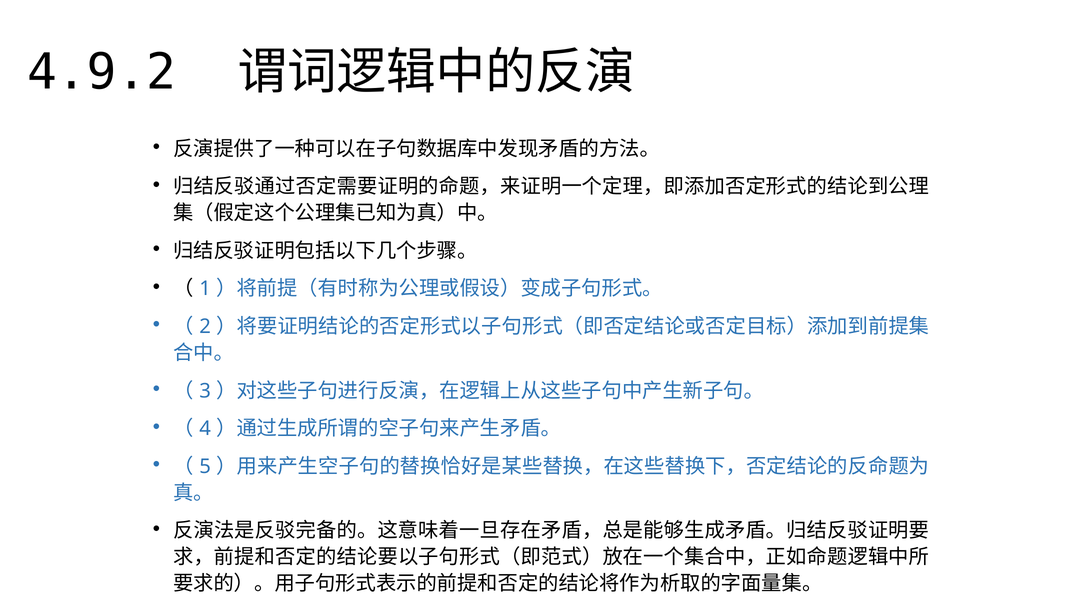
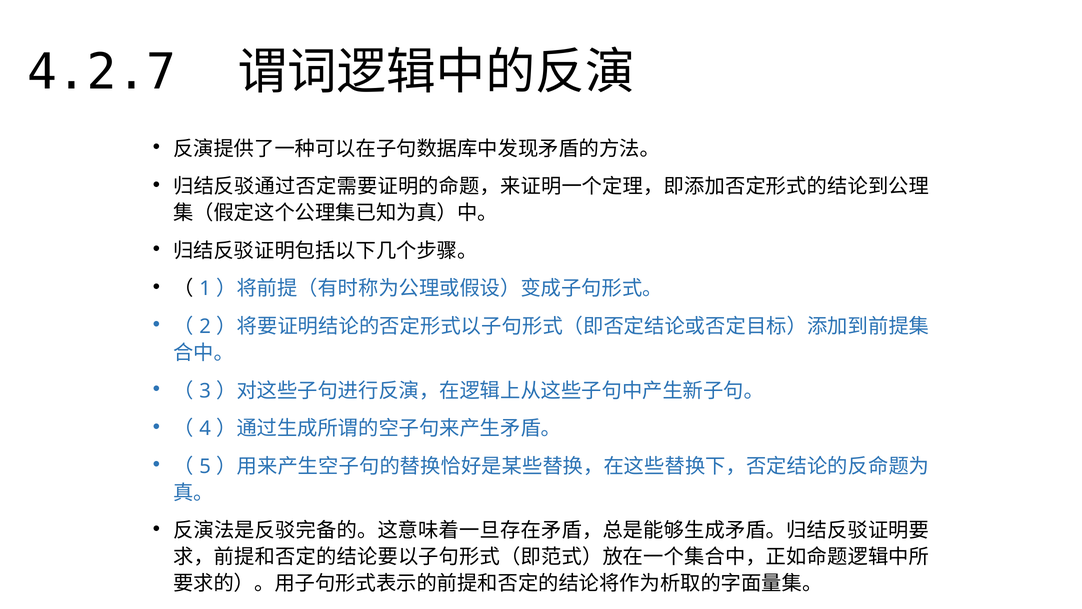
4.9.2: 4.9.2 -> 4.2.7 (102, 72)
